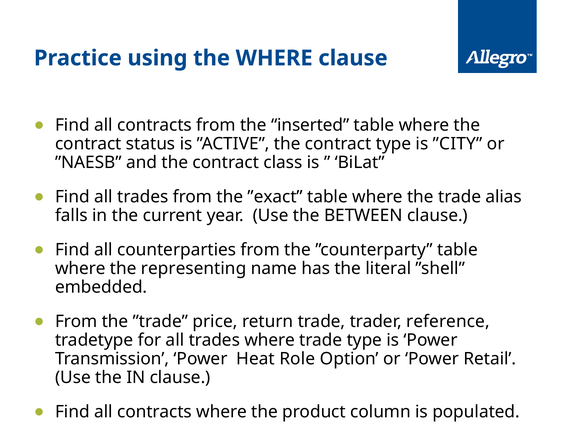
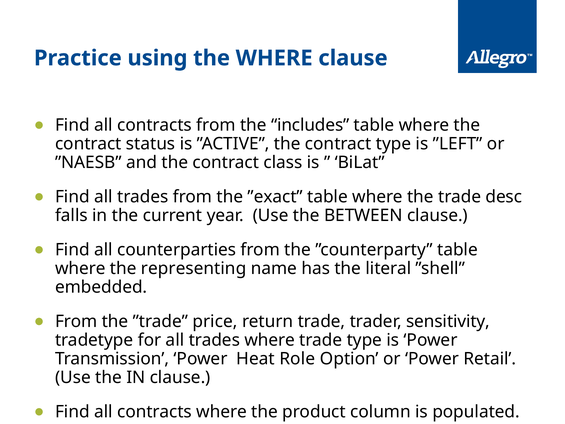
inserted: inserted -> includes (310, 125)
”CITY: ”CITY -> ”LEFT (458, 144)
alias: alias -> desc (504, 197)
reference: reference -> sensitivity (448, 321)
